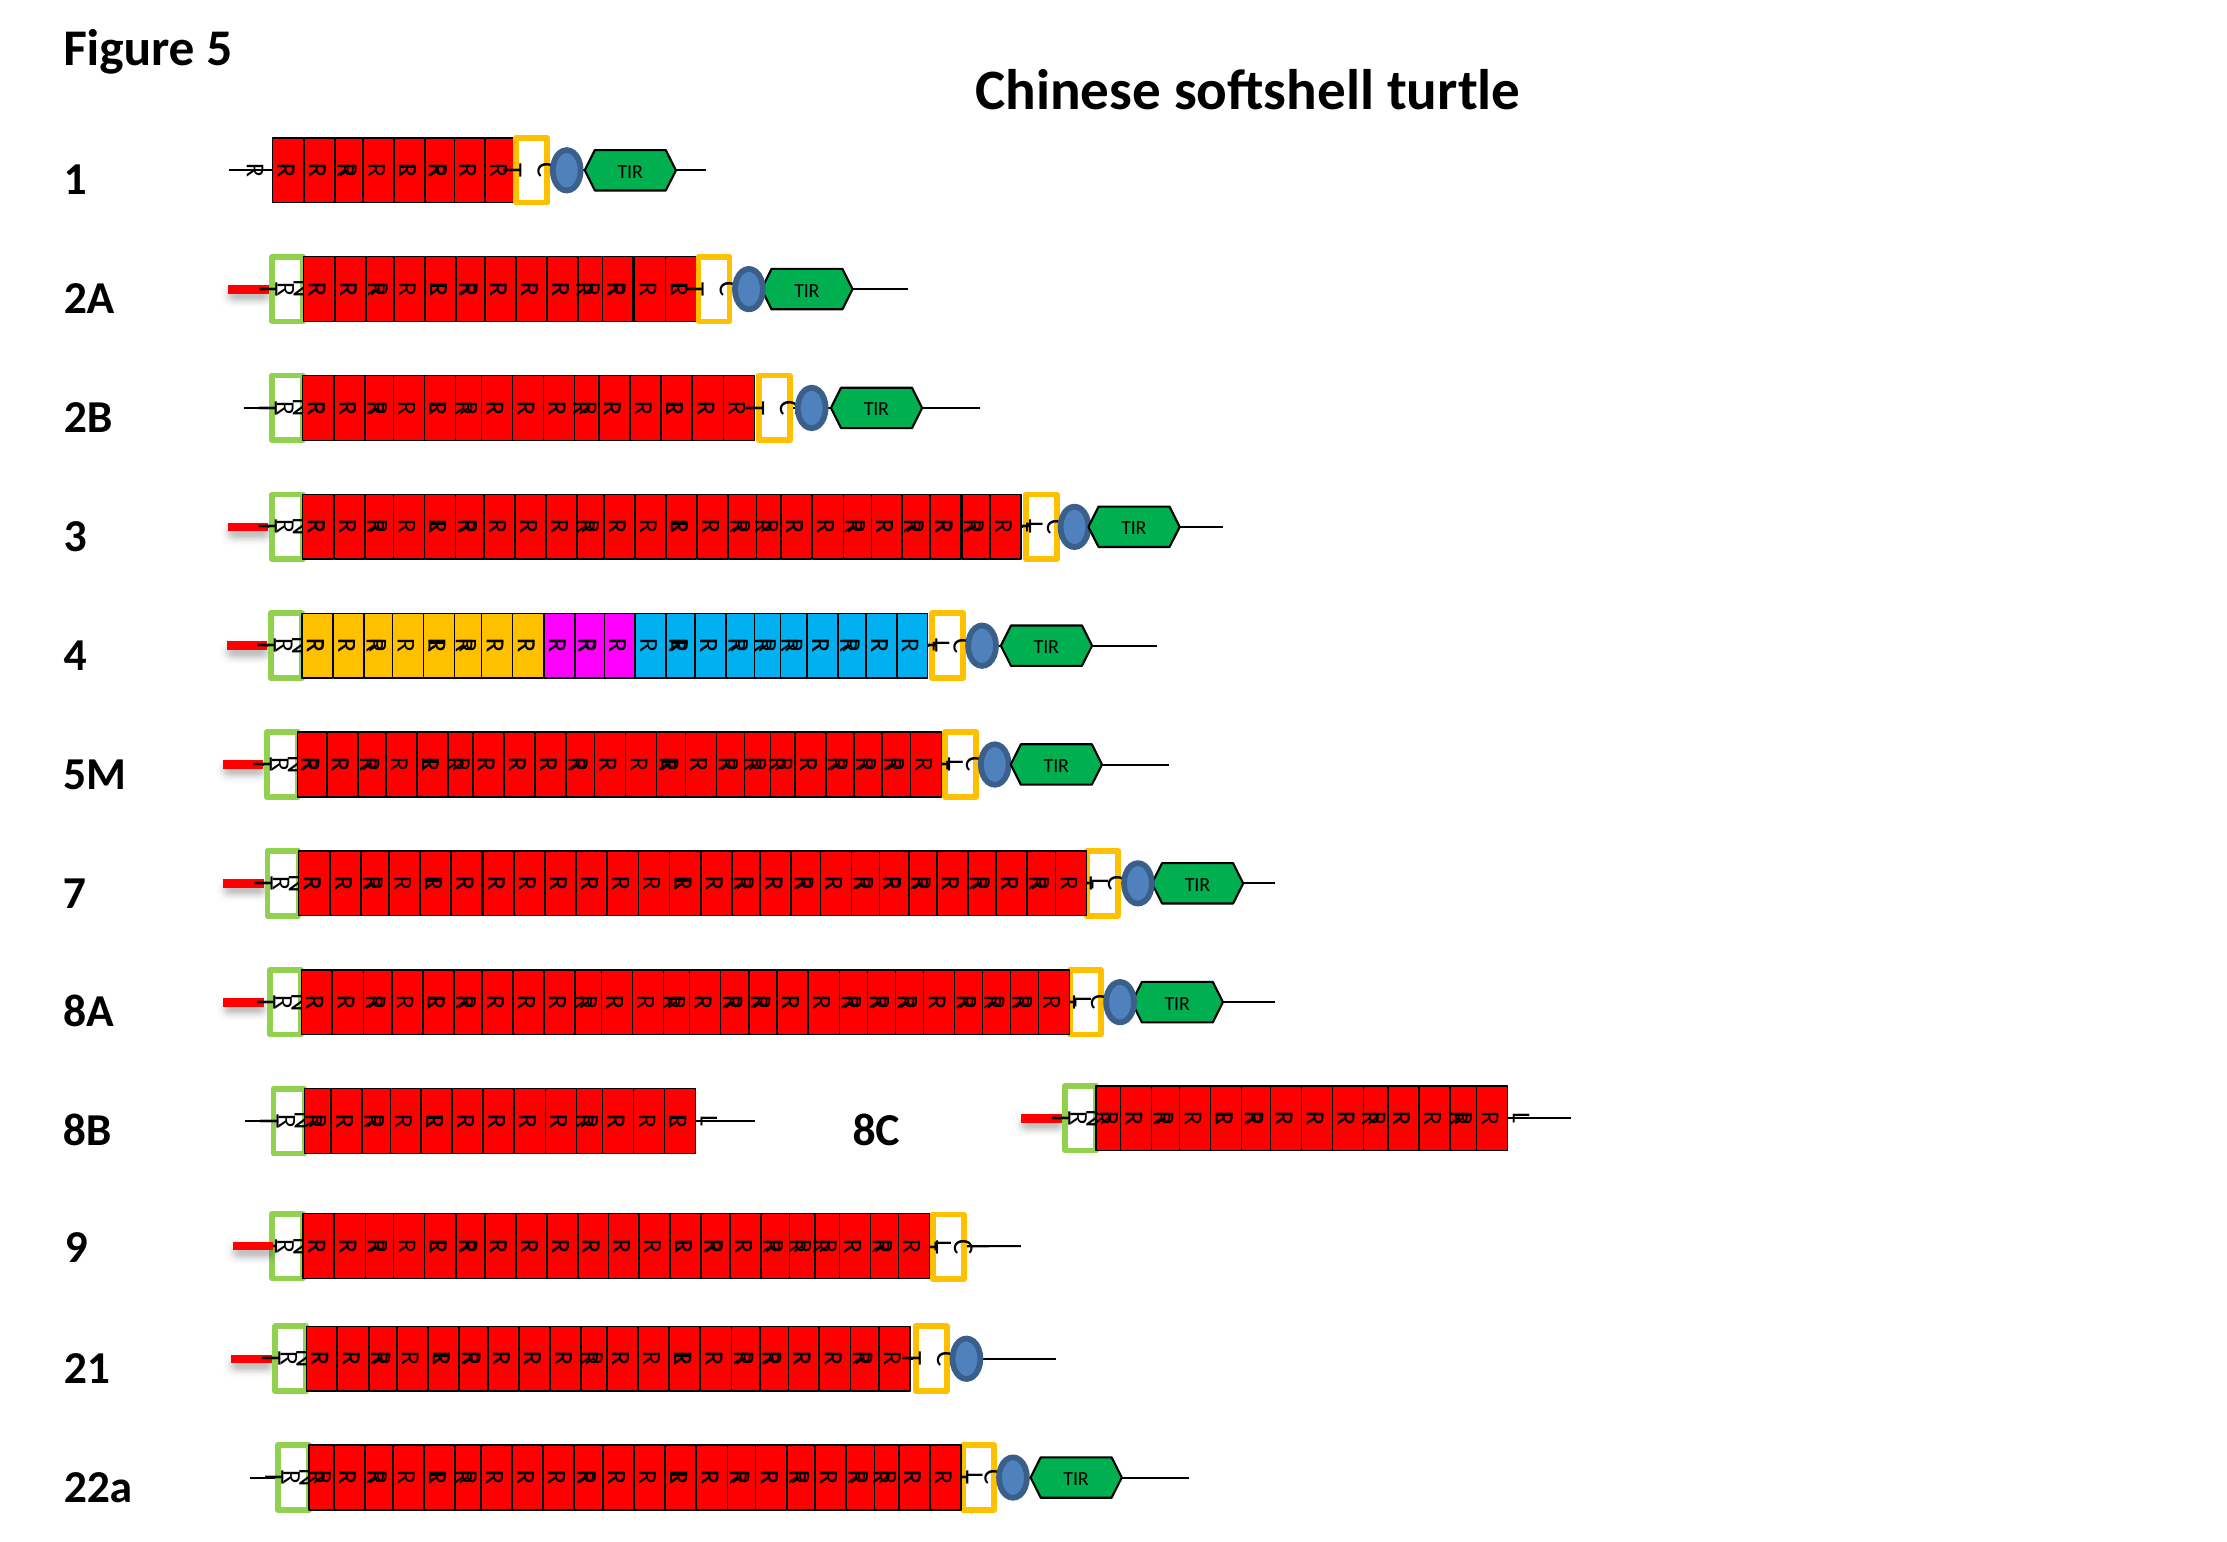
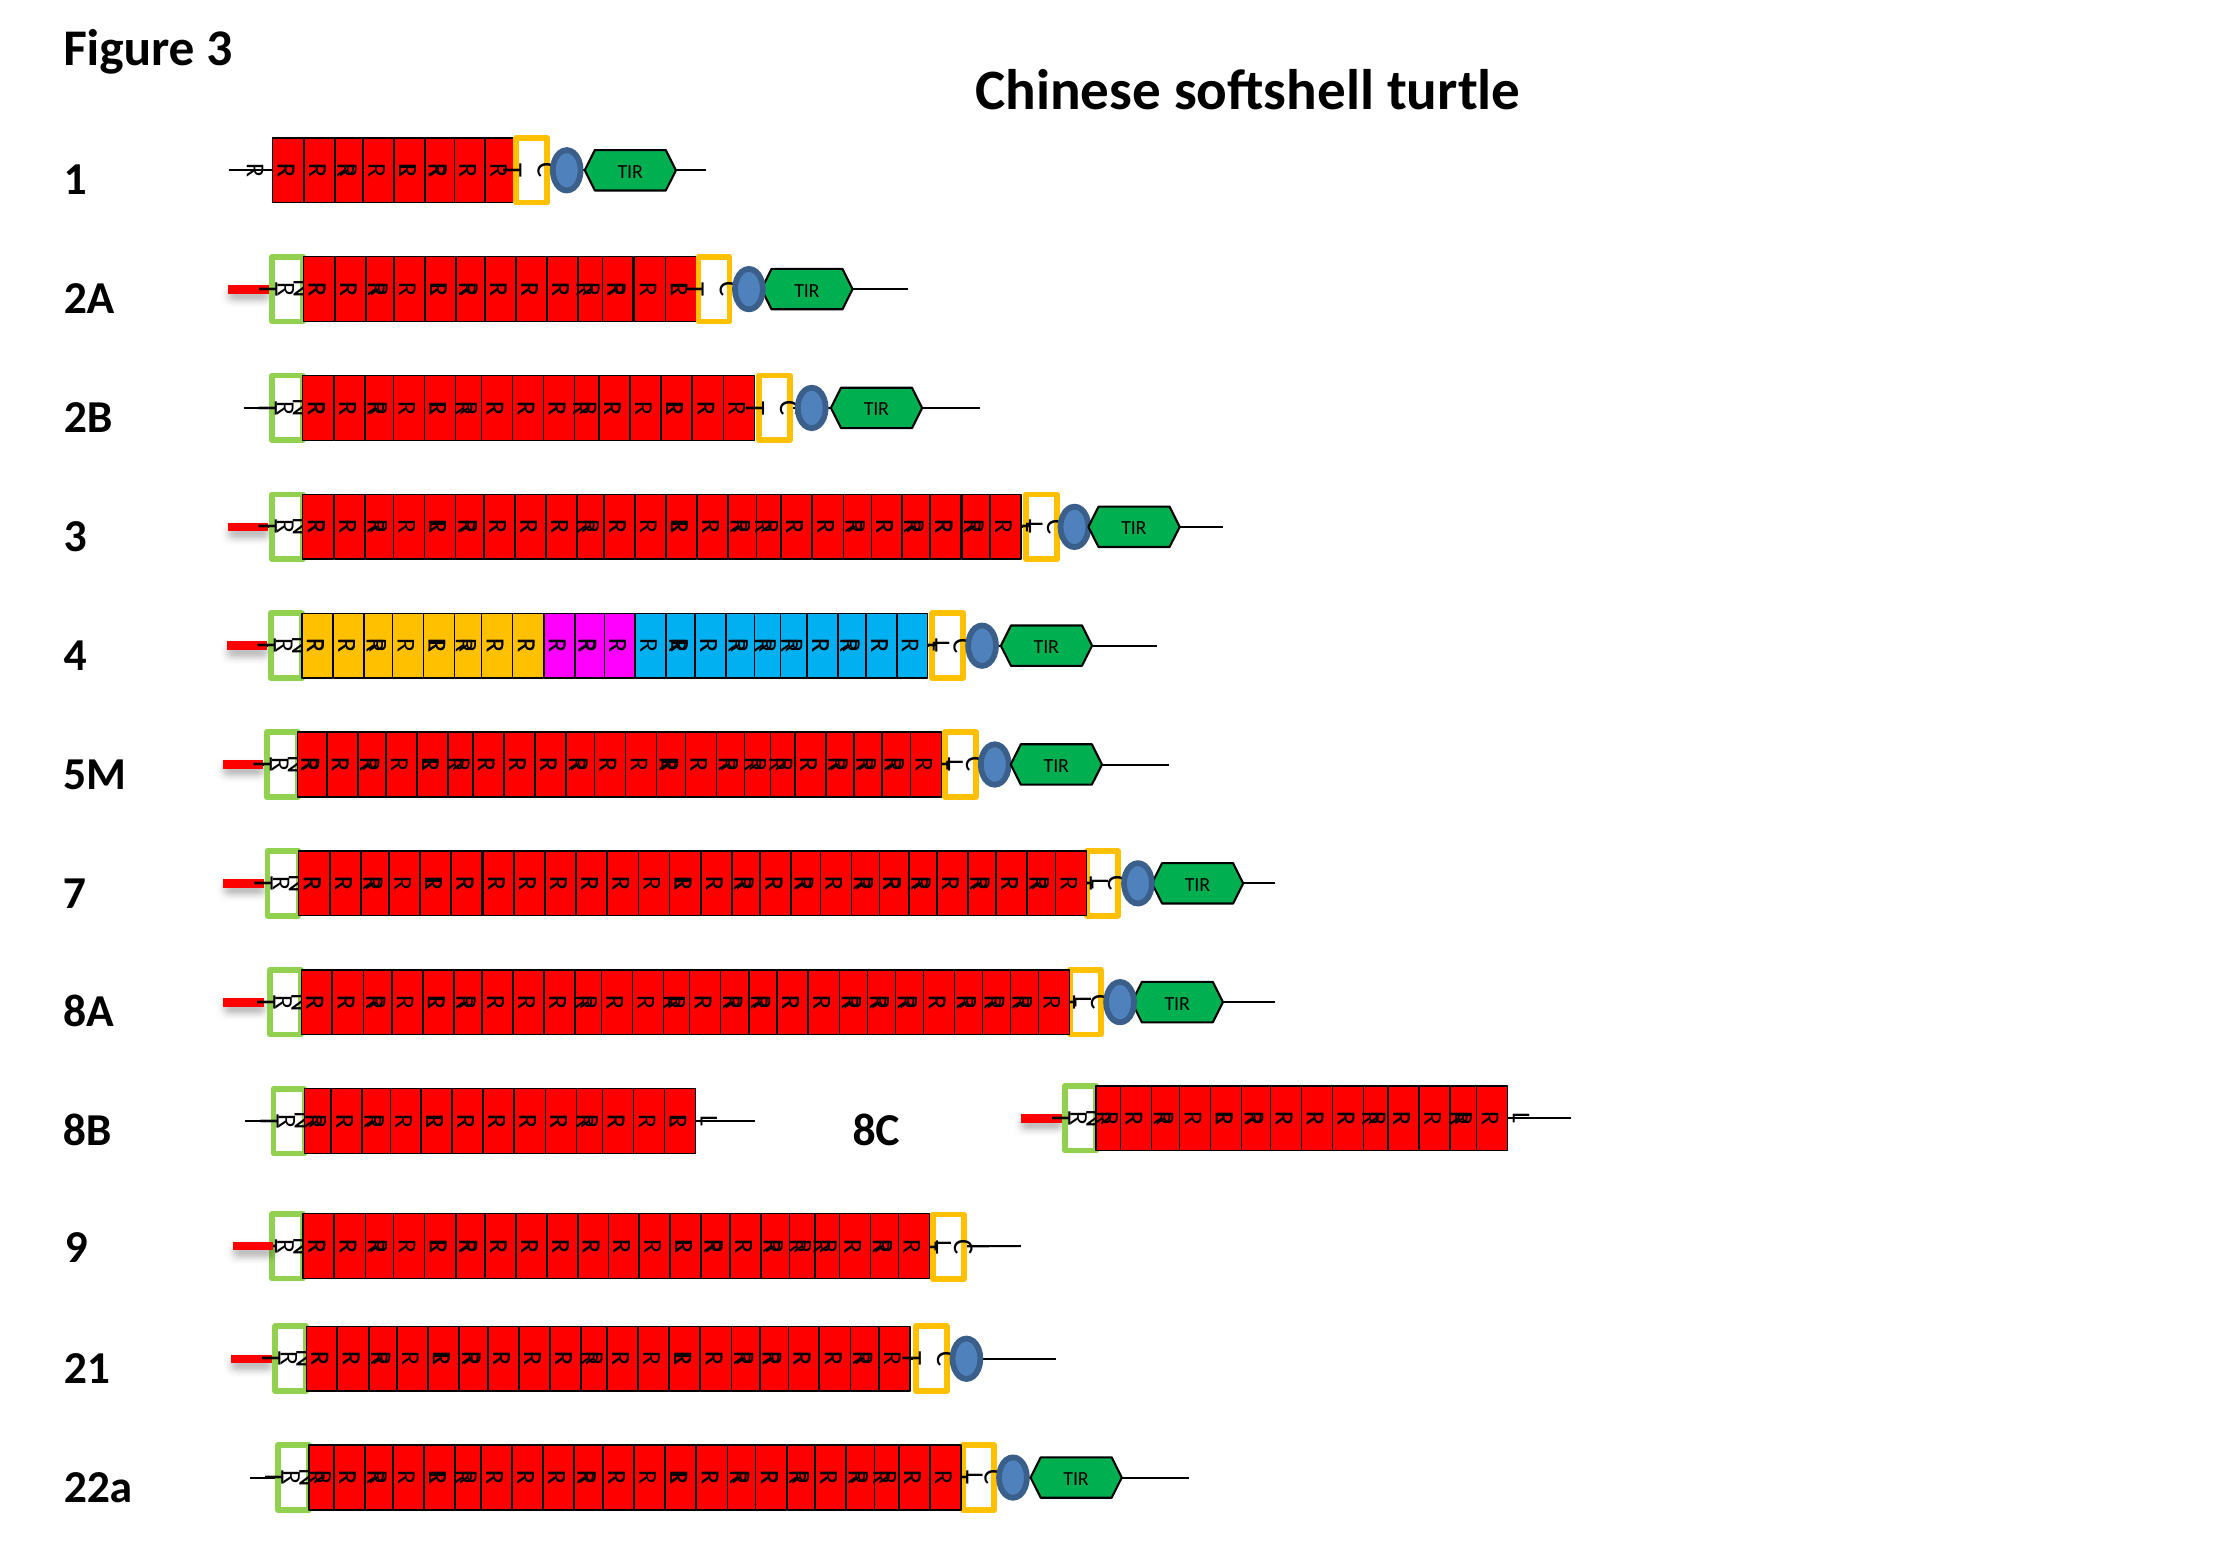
Figure 5: 5 -> 3 (219, 49)
